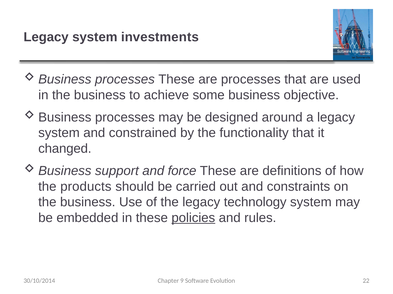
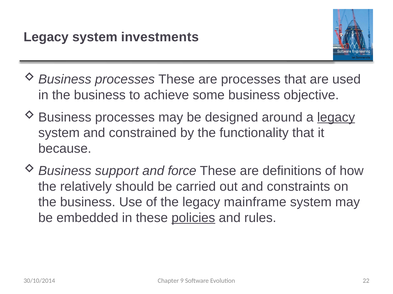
legacy underline: none -> present (336, 117)
changed: changed -> because (65, 149)
products: products -> relatively (86, 187)
technology: technology -> mainframe (255, 203)
